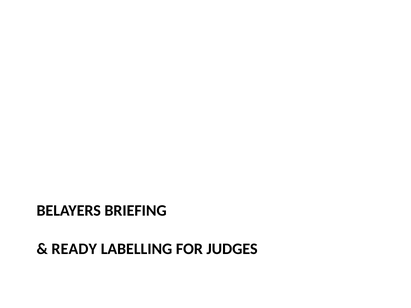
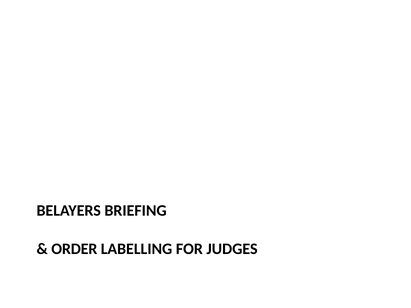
READY: READY -> ORDER (74, 249)
